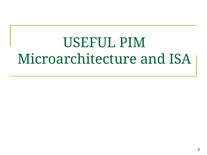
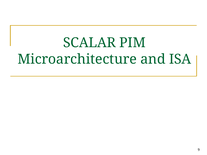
USEFUL: USEFUL -> SCALAR (89, 43)
